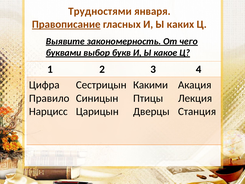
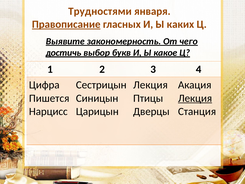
буквами: буквами -> достичь (64, 53)
Какими: Какими -> Лекция (150, 85)
Правило: Правило -> Пишется (49, 98)
Лекция underline: none -> present (195, 98)
